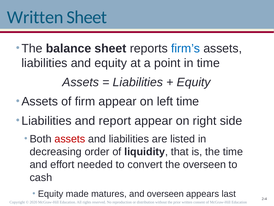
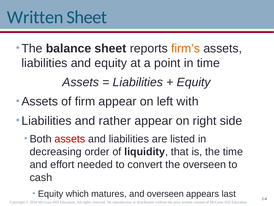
firm’s colour: blue -> orange (186, 48)
left time: time -> with (188, 101)
report: report -> rather (115, 121)
made: made -> which (77, 193)
